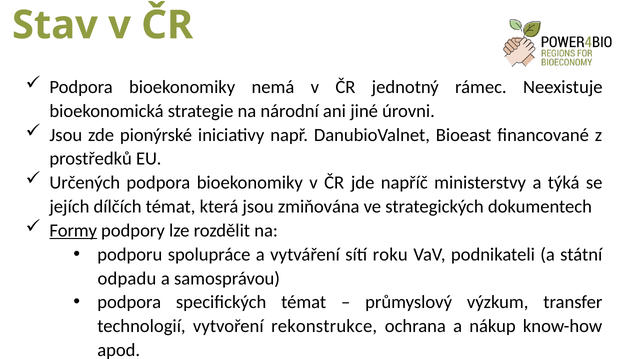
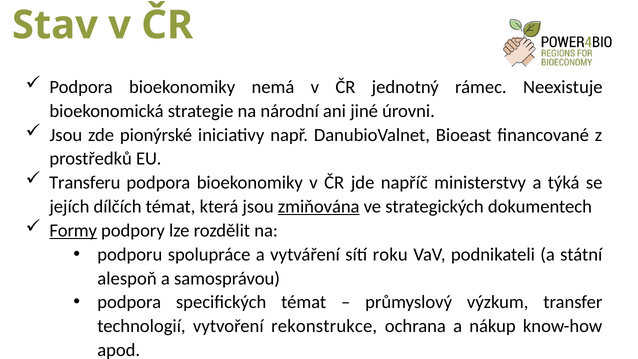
Určených: Určených -> Transferu (85, 183)
zmiňována underline: none -> present (319, 207)
odpadu: odpadu -> alespoň (127, 278)
